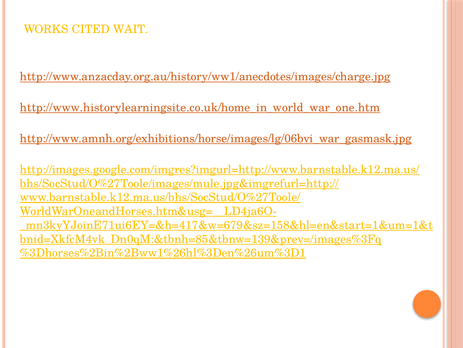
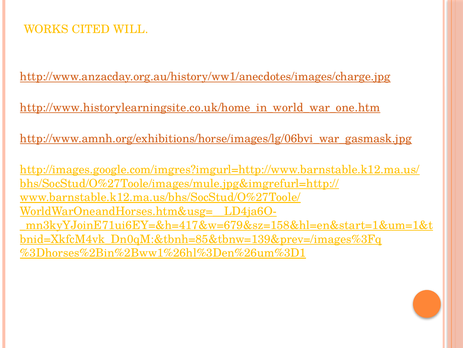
WAIT: WAIT -> WILL (131, 29)
